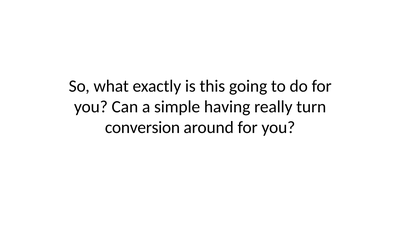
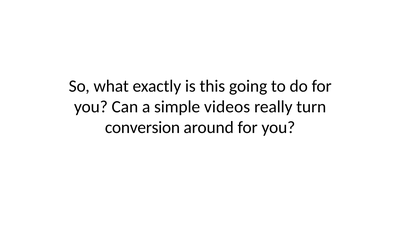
having: having -> videos (227, 107)
